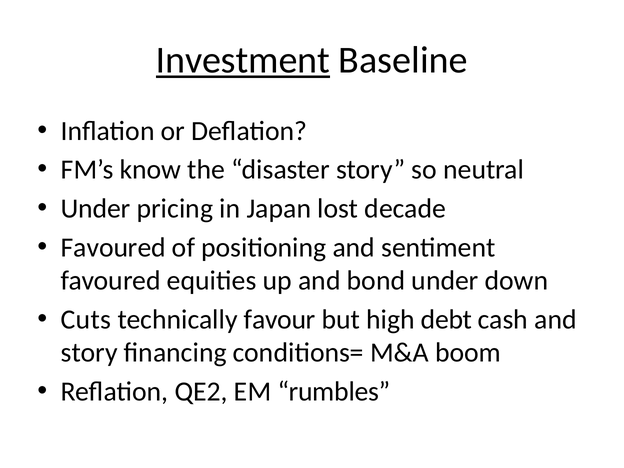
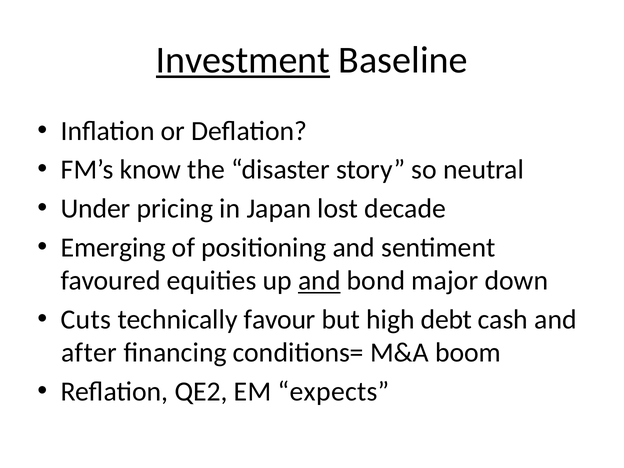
Favoured: Favoured -> Emerging (113, 247)
and underline: none -> present (319, 281)
bond under: under -> major (445, 281)
story: story -> after (89, 353)
rumbles: rumbles -> expects (334, 392)
